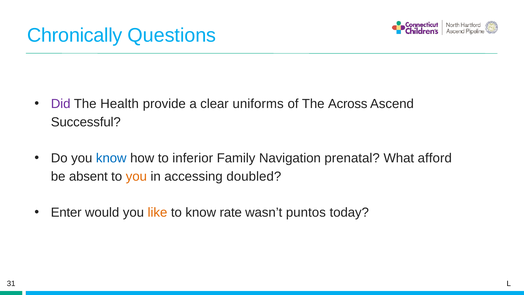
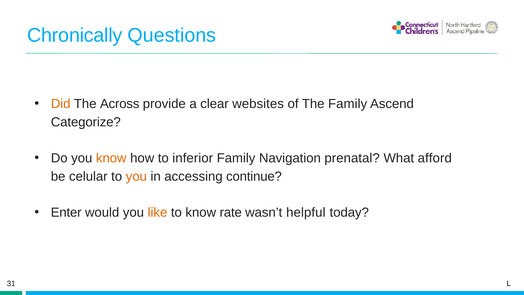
Did colour: purple -> orange (61, 104)
Health: Health -> Across (120, 104)
uniforms: uniforms -> websites (258, 104)
The Across: Across -> Family (348, 104)
Successful: Successful -> Categorize (86, 122)
know colour: blue -> orange (111, 158)
absent: absent -> celular (88, 176)
doubled: doubled -> continue (254, 176)
puntos: puntos -> helpful (306, 212)
